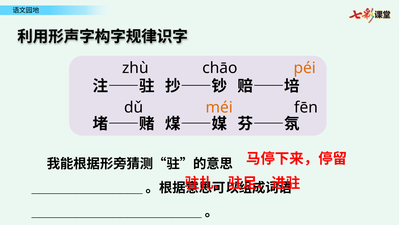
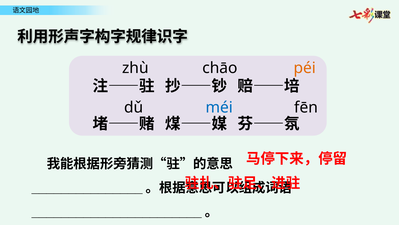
méi colour: orange -> blue (219, 107)
